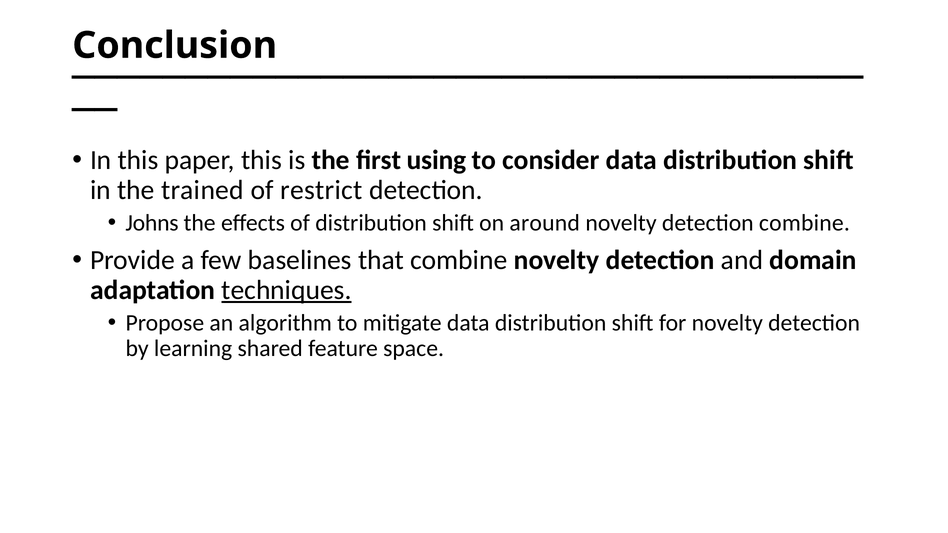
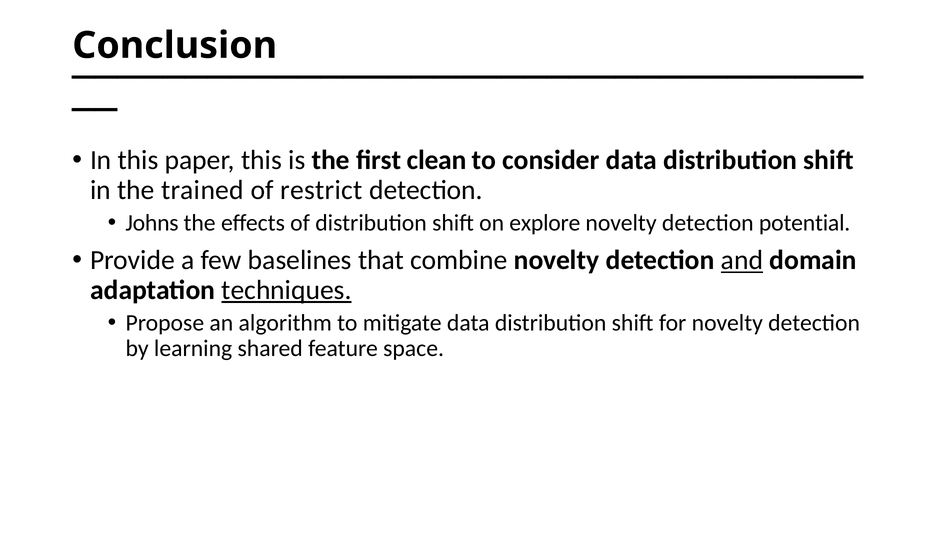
using: using -> clean (437, 160)
around: around -> explore (545, 223)
detection combine: combine -> potential (805, 223)
and underline: none -> present (742, 260)
